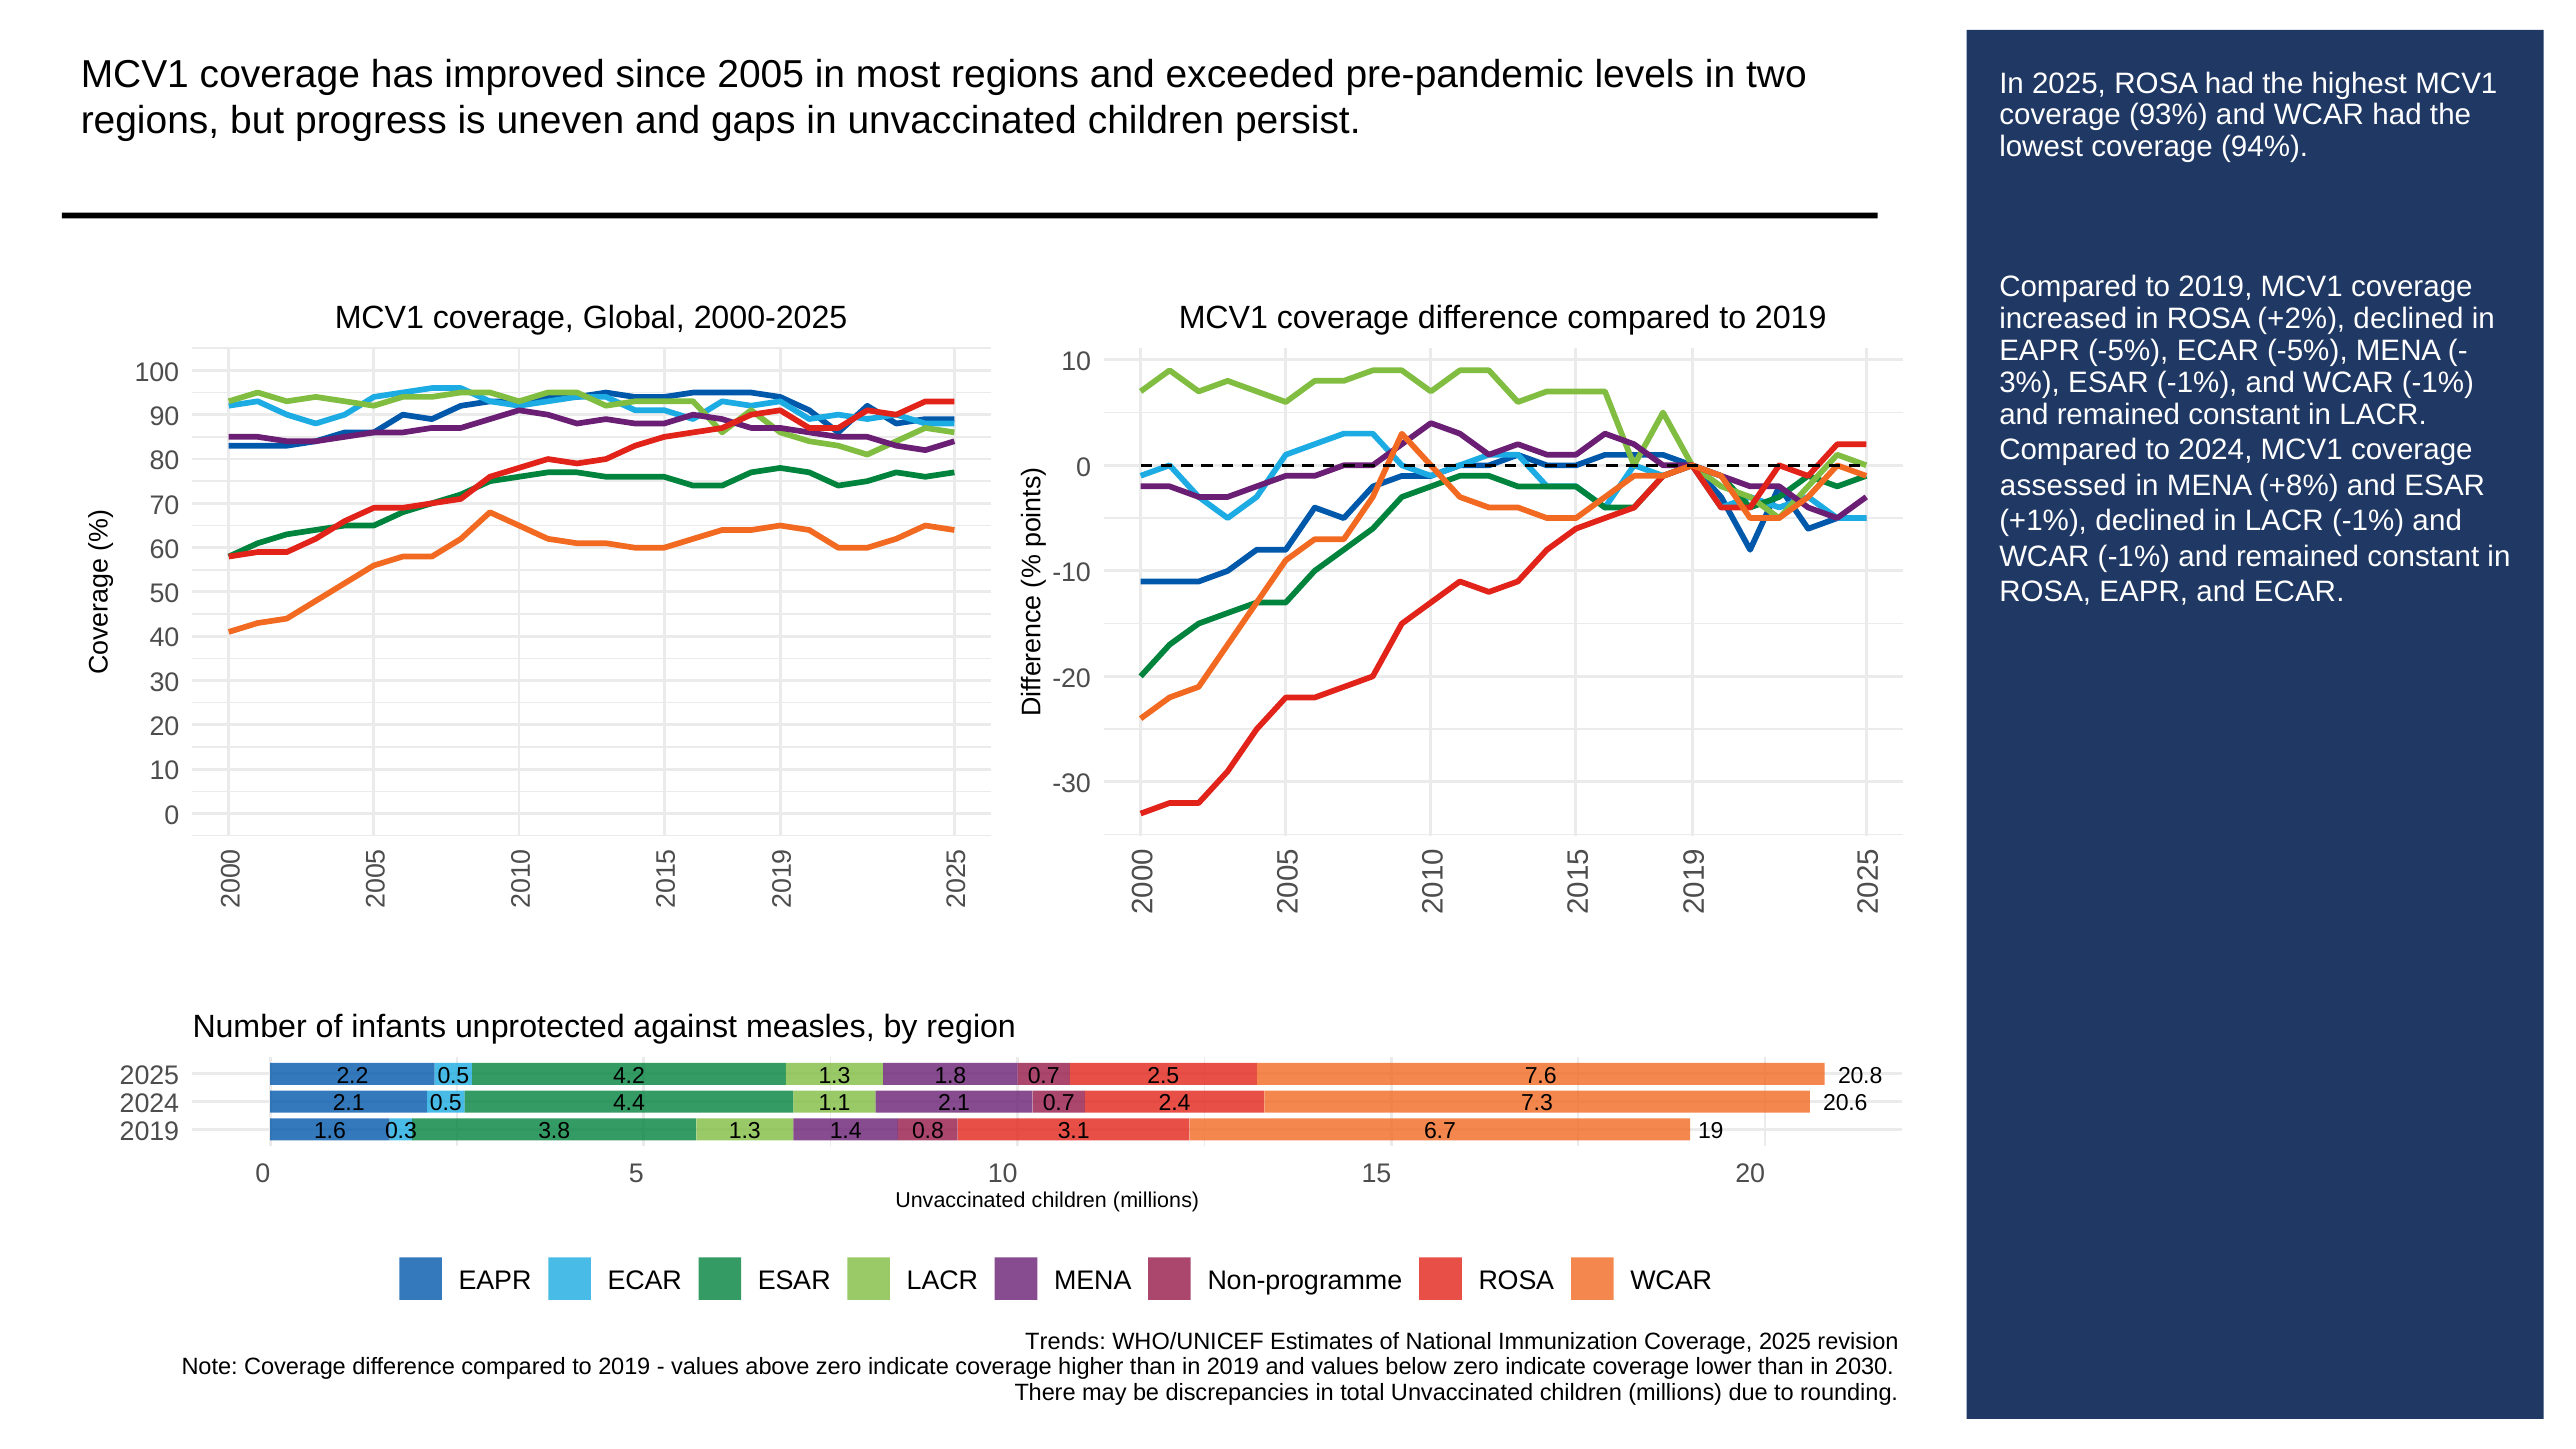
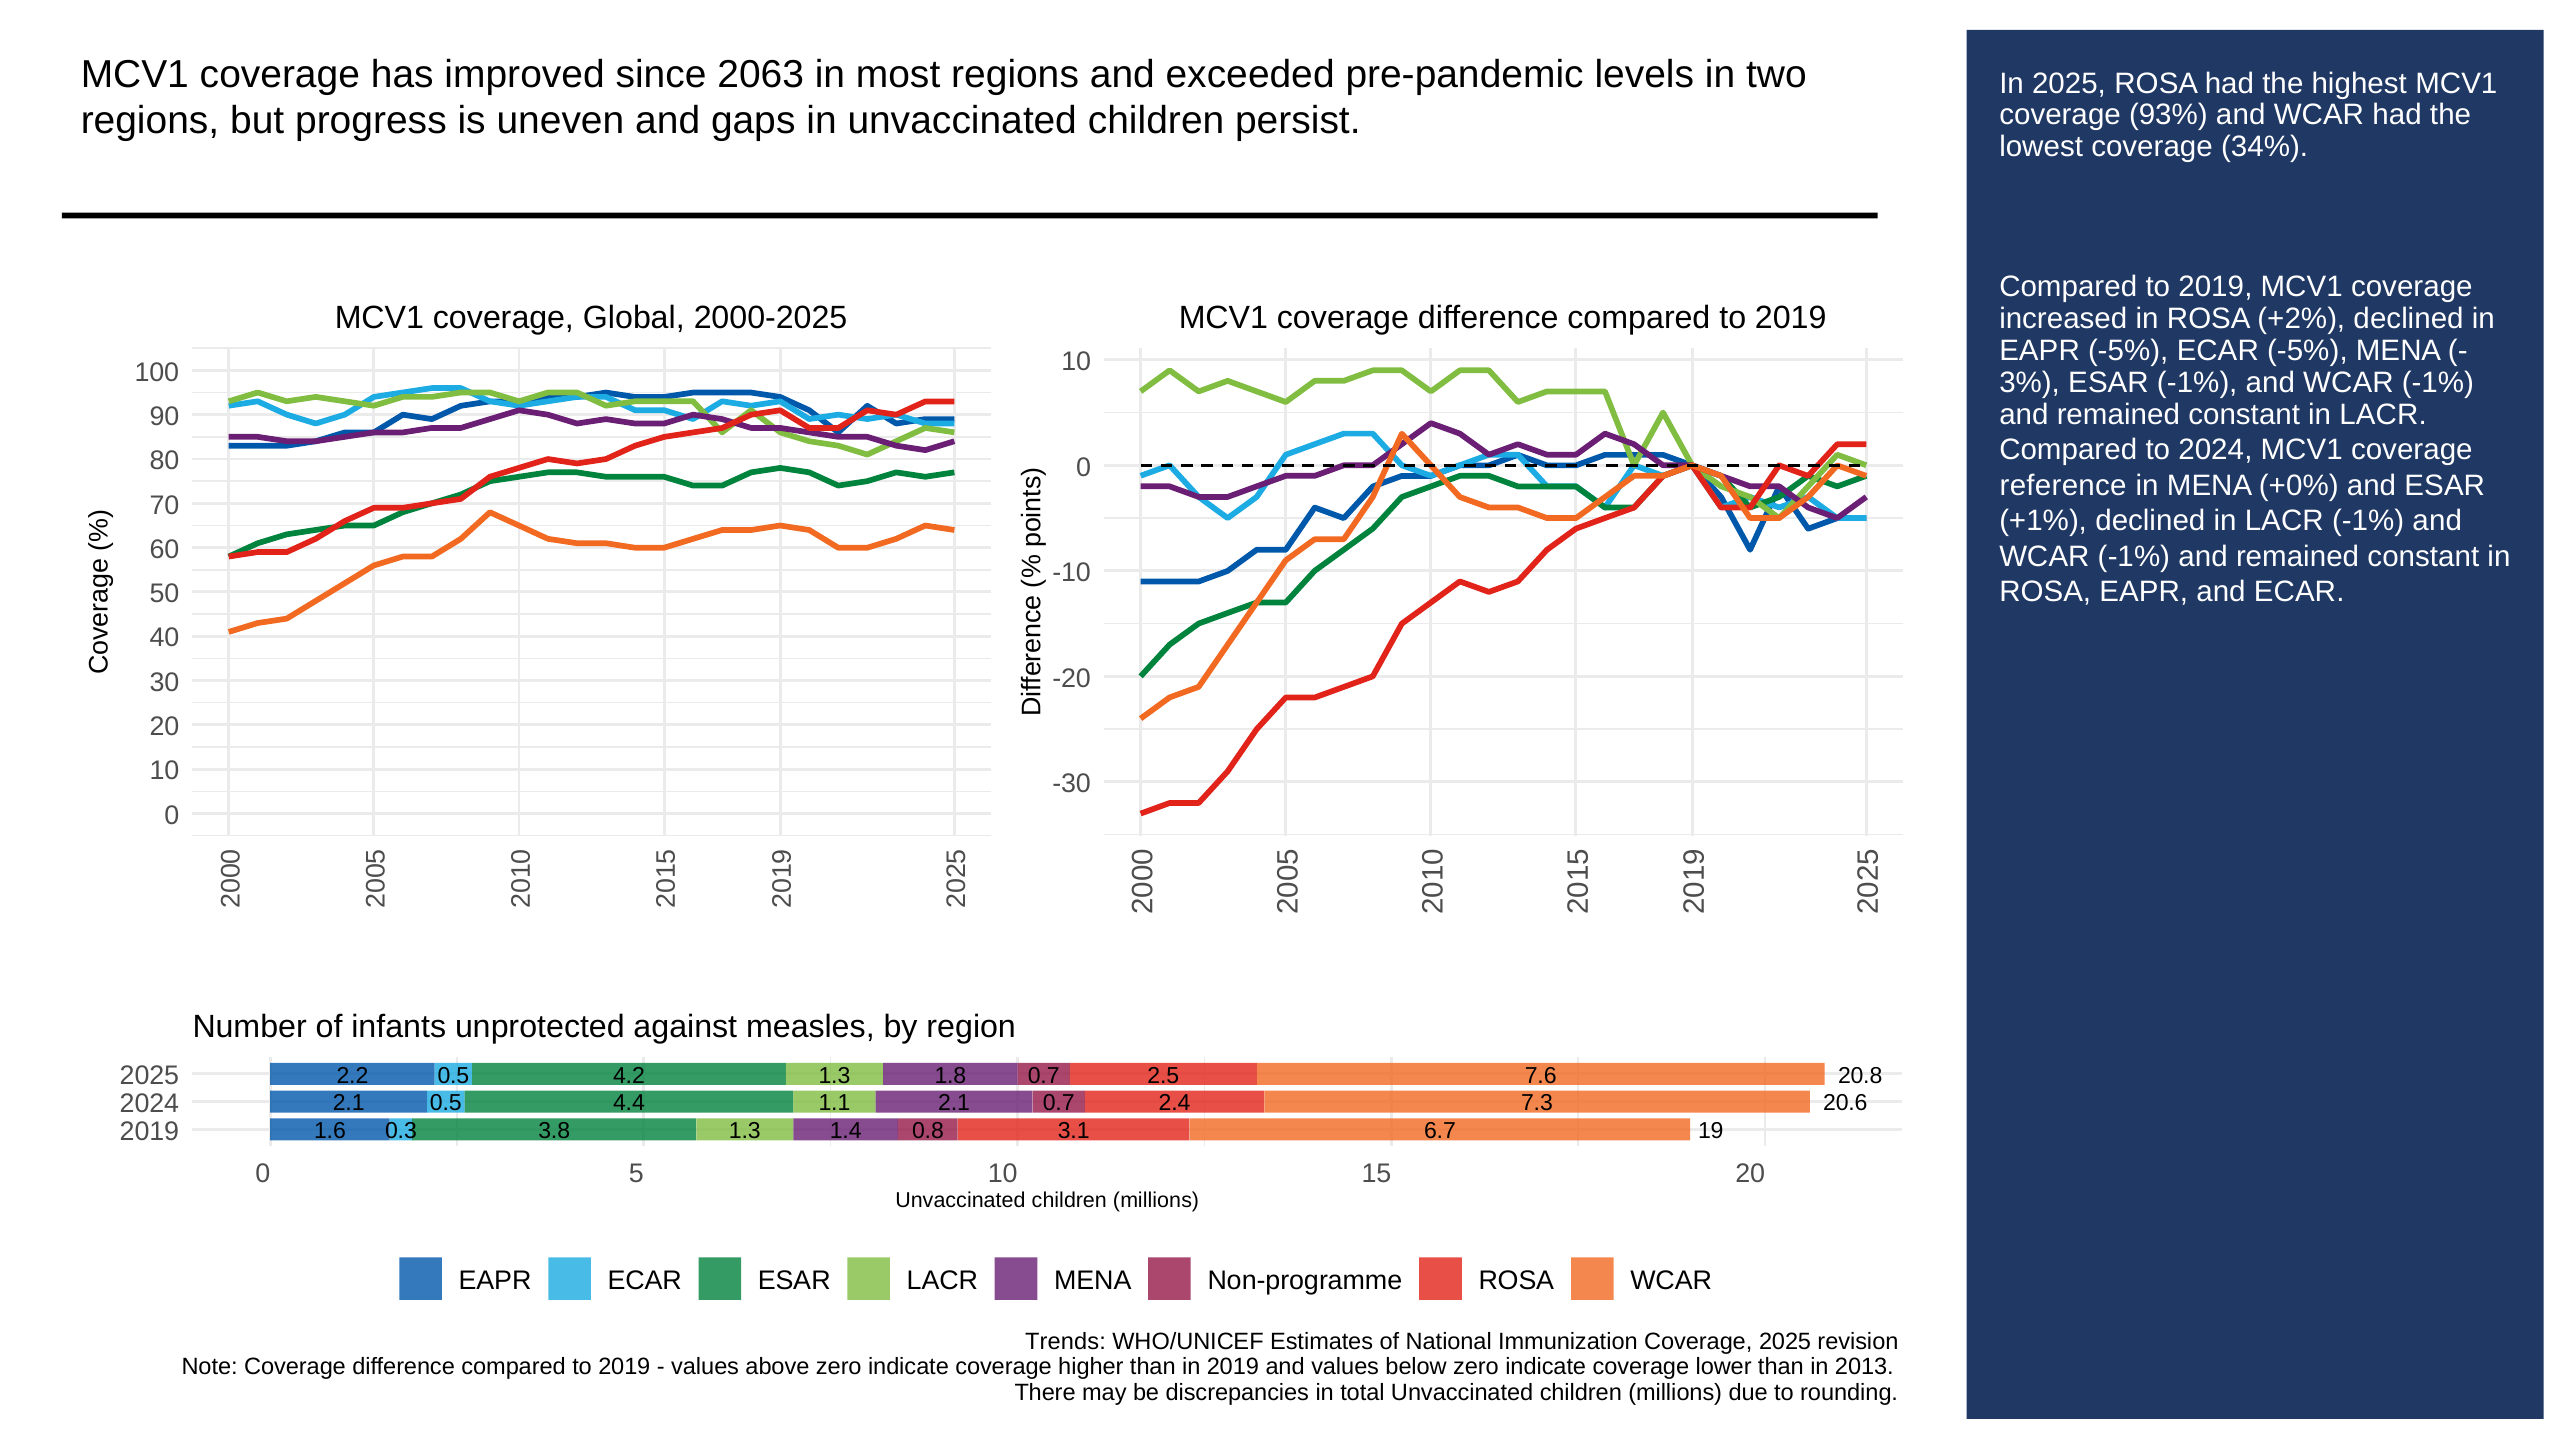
2005: 2005 -> 2063 (761, 74)
94%: 94% -> 34% (2265, 147)
assessed: assessed -> reference (2063, 486)
+8%: +8% -> +0% (2299, 486)
2030: 2030 -> 2013 (1864, 1367)
